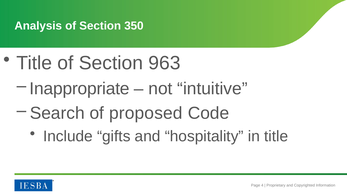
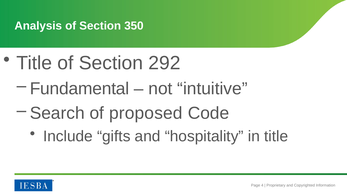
963: 963 -> 292 (164, 63)
Inappropriate: Inappropriate -> Fundamental (80, 89)
